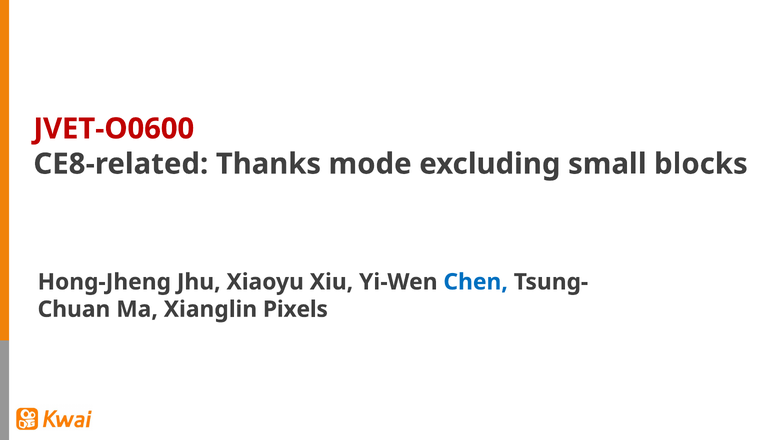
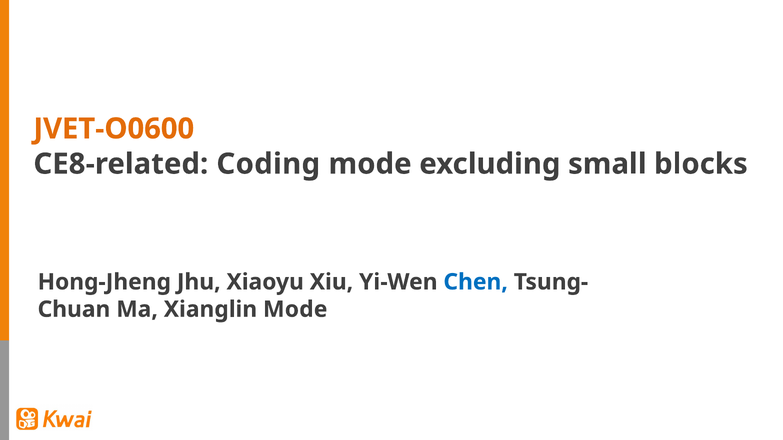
JVET-O0600 colour: red -> orange (114, 129)
Thanks: Thanks -> Coding (268, 164)
Xianglin Pixels: Pixels -> Mode (295, 310)
